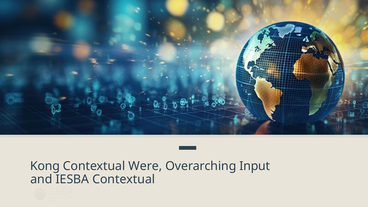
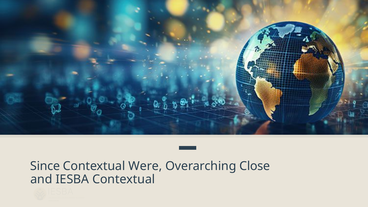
Kong: Kong -> Since (45, 166)
Input: Input -> Close (255, 166)
